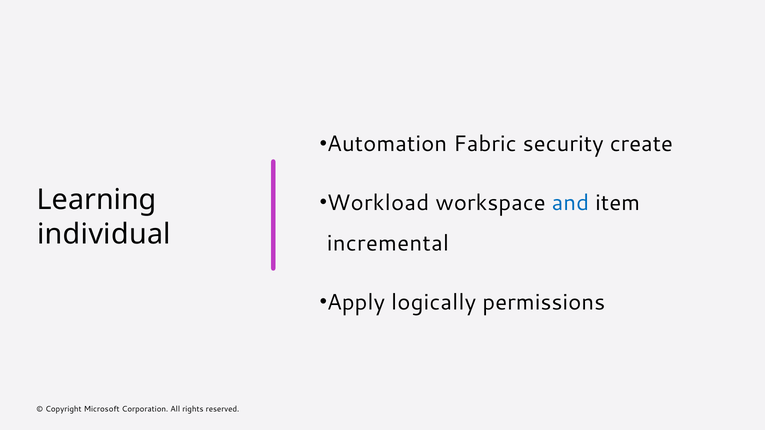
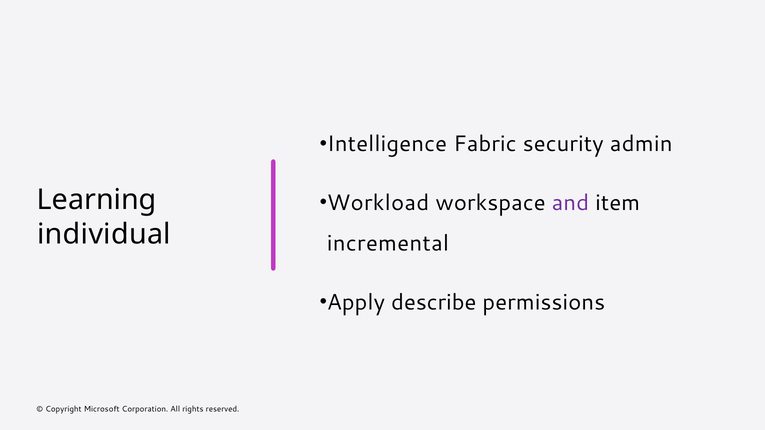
Automation: Automation -> Intelligence (387, 144)
create: create -> admin (641, 144)
and colour: blue -> purple (570, 203)
logically: logically -> describe (434, 302)
